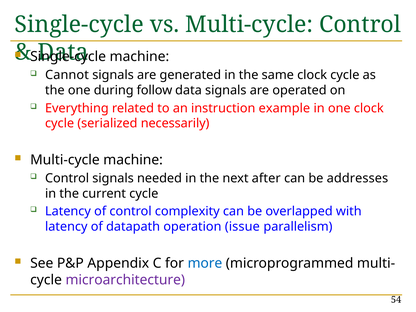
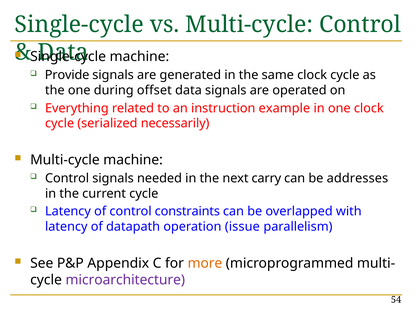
Cannot: Cannot -> Provide (67, 75)
follow: follow -> offset (154, 90)
after: after -> carry (266, 178)
complexity: complexity -> constraints (187, 211)
more colour: blue -> orange (205, 263)
